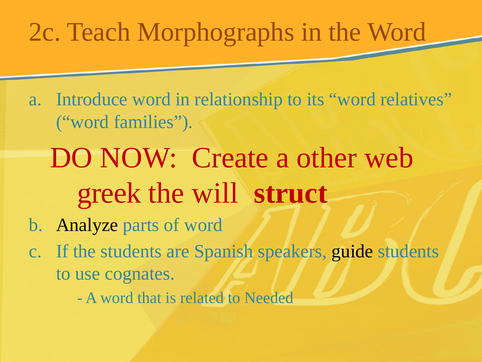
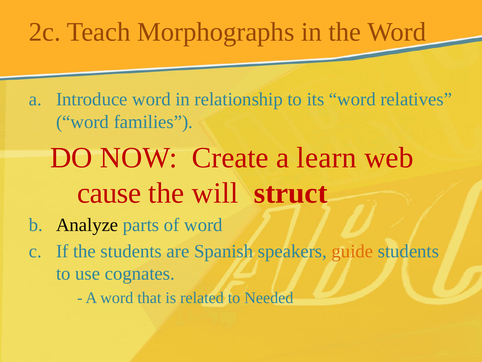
other: other -> learn (327, 157)
greek: greek -> cause (109, 193)
guide colour: black -> orange (352, 251)
